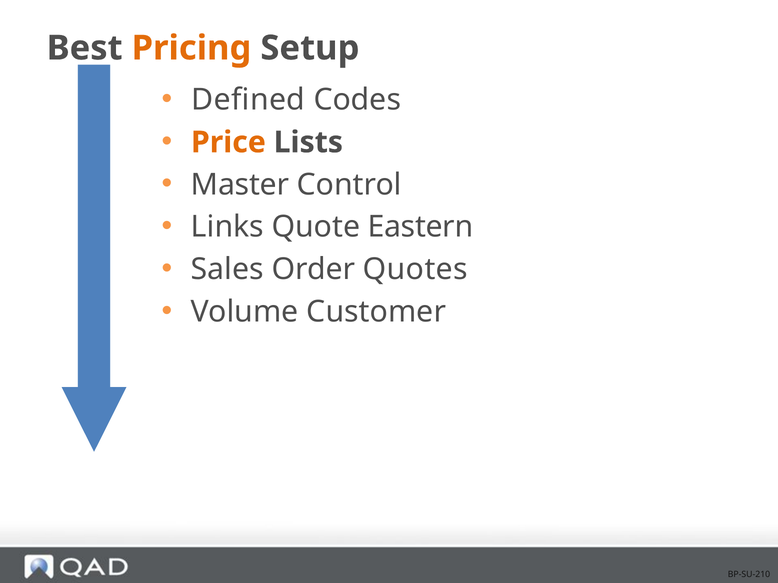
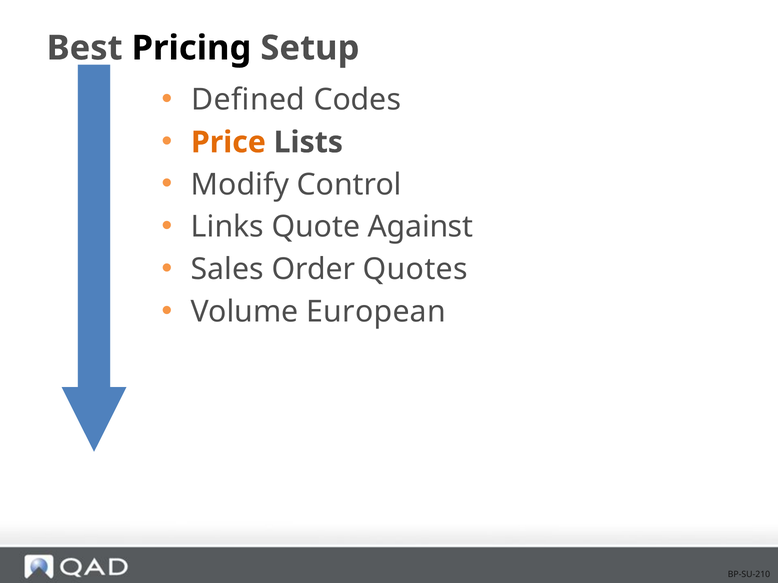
Pricing colour: orange -> black (191, 48)
Master: Master -> Modify (240, 185)
Eastern: Eastern -> Against (421, 227)
Customer: Customer -> European (376, 312)
